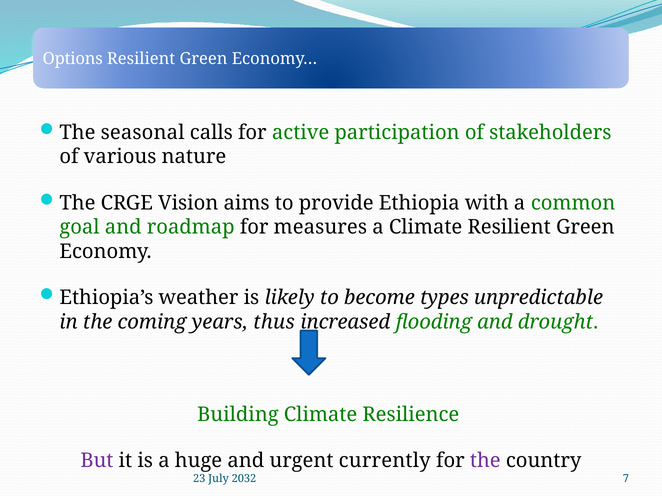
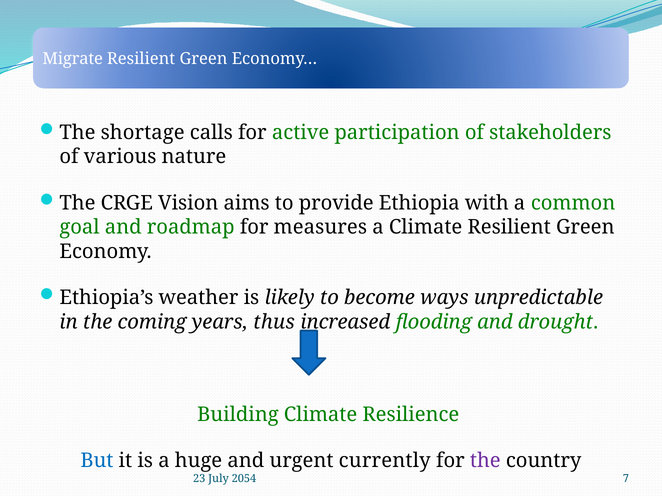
Options: Options -> Migrate (73, 59)
seasonal: seasonal -> shortage (143, 133)
types: types -> ways (444, 298)
But colour: purple -> blue (97, 461)
2032: 2032 -> 2054 (244, 479)
